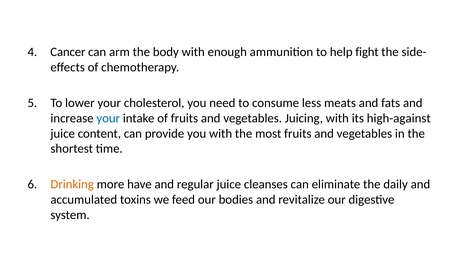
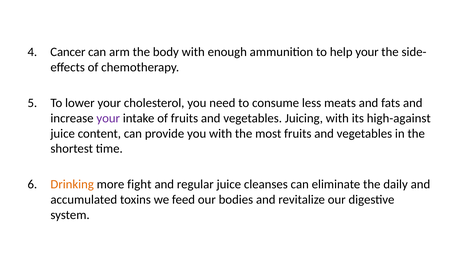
help fight: fight -> your (367, 52)
your colour: blue -> purple (108, 118)
have: have -> fight (139, 185)
